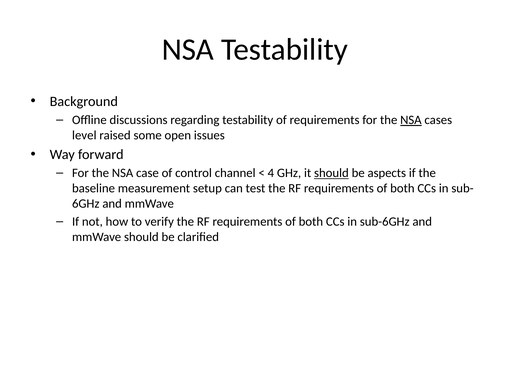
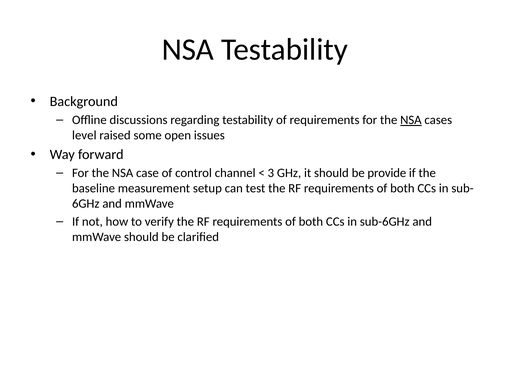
4: 4 -> 3 (271, 173)
should underline: present -> none (331, 173)
aspects: aspects -> provide (387, 173)
